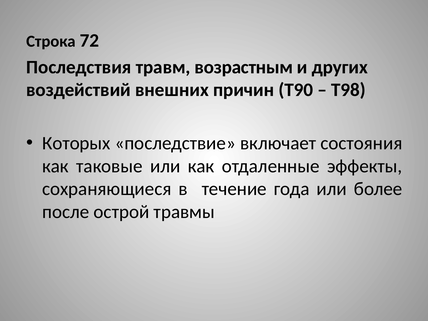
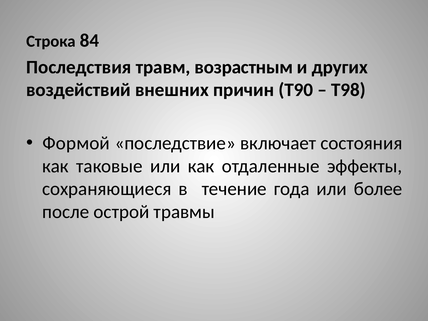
72: 72 -> 84 (89, 41)
Которых: Которых -> Формой (76, 143)
